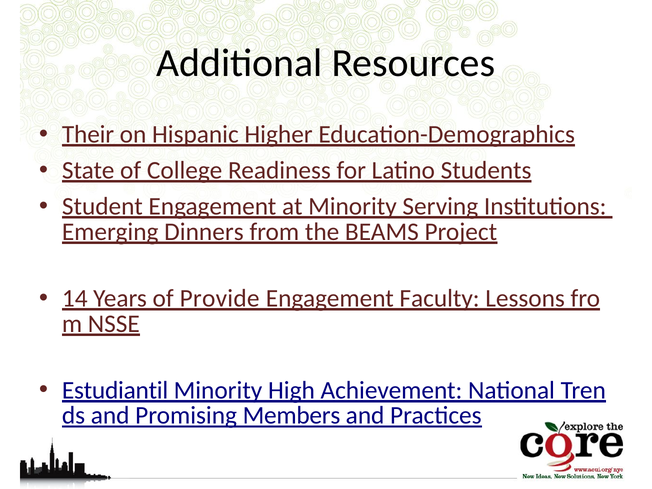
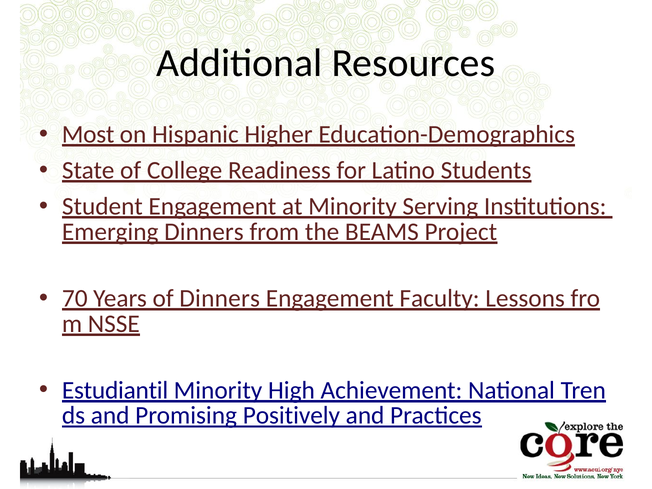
Their: Their -> Most (88, 134)
14: 14 -> 70 (75, 298)
of Provide: Provide -> Dinners (220, 298)
Members: Members -> Positively (291, 416)
